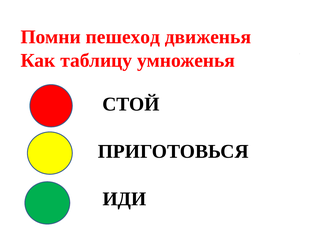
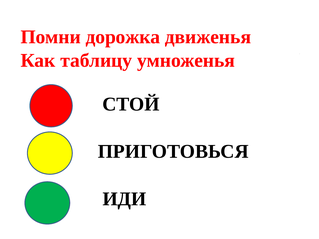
пешеход: пешеход -> дорожка (123, 37)
